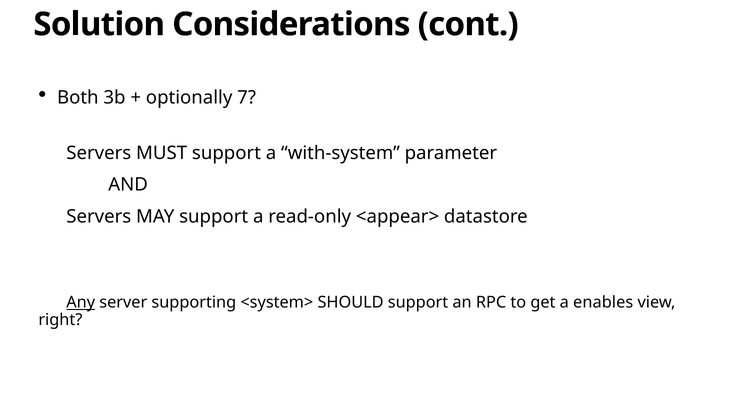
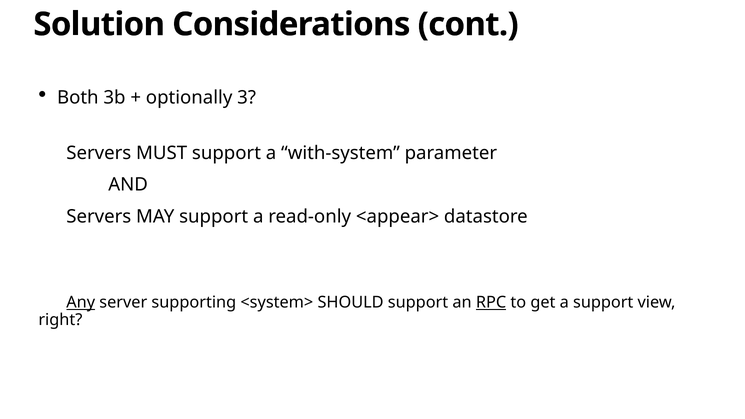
7: 7 -> 3 (247, 98)
RPC underline: none -> present (491, 303)
a enables: enables -> support (603, 303)
